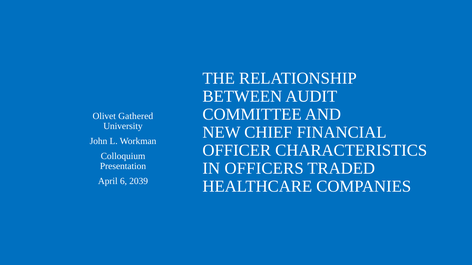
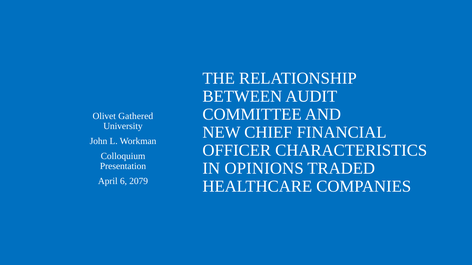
OFFICERS: OFFICERS -> OPINIONS (264, 169)
2039: 2039 -> 2079 (139, 182)
